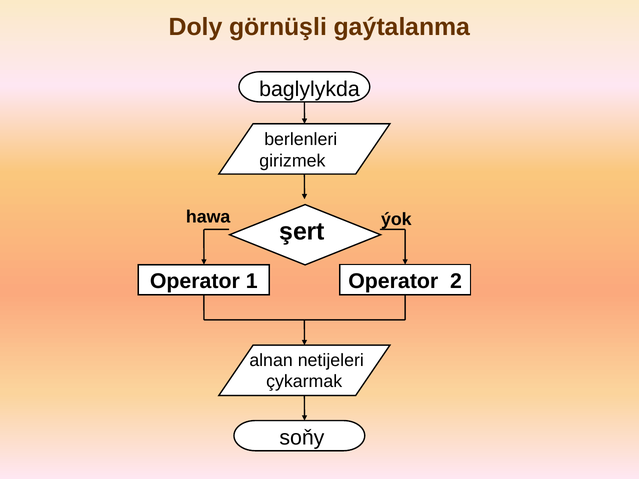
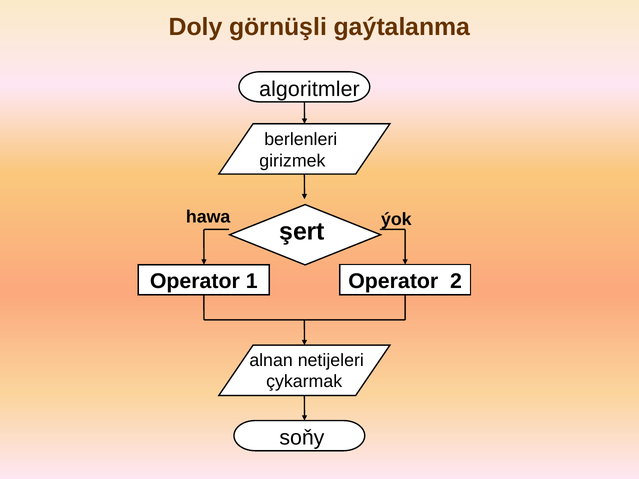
baglylykda: baglylykda -> algoritmler (309, 89)
